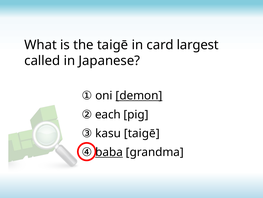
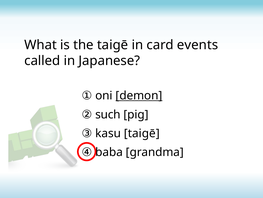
largest: largest -> events (198, 45)
each: each -> such (108, 114)
baba underline: present -> none (109, 152)
